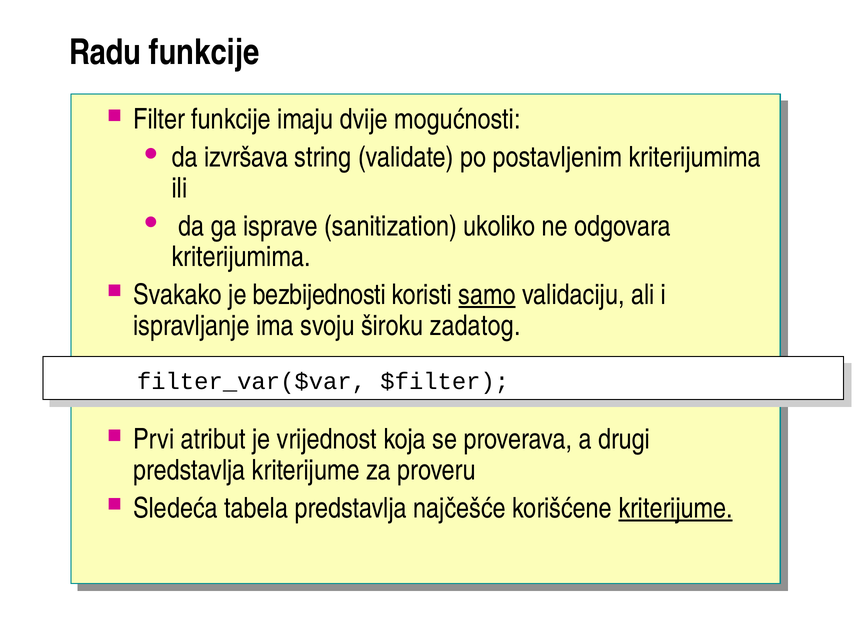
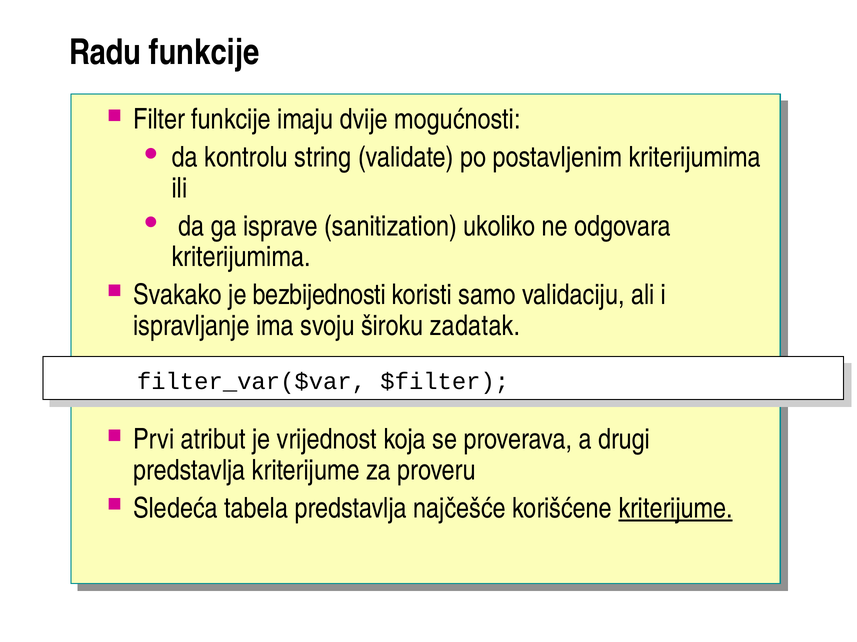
izvršava: izvršava -> kontrolu (246, 158)
samo underline: present -> none (487, 295)
zadatog: zadatog -> zadatak (475, 326)
